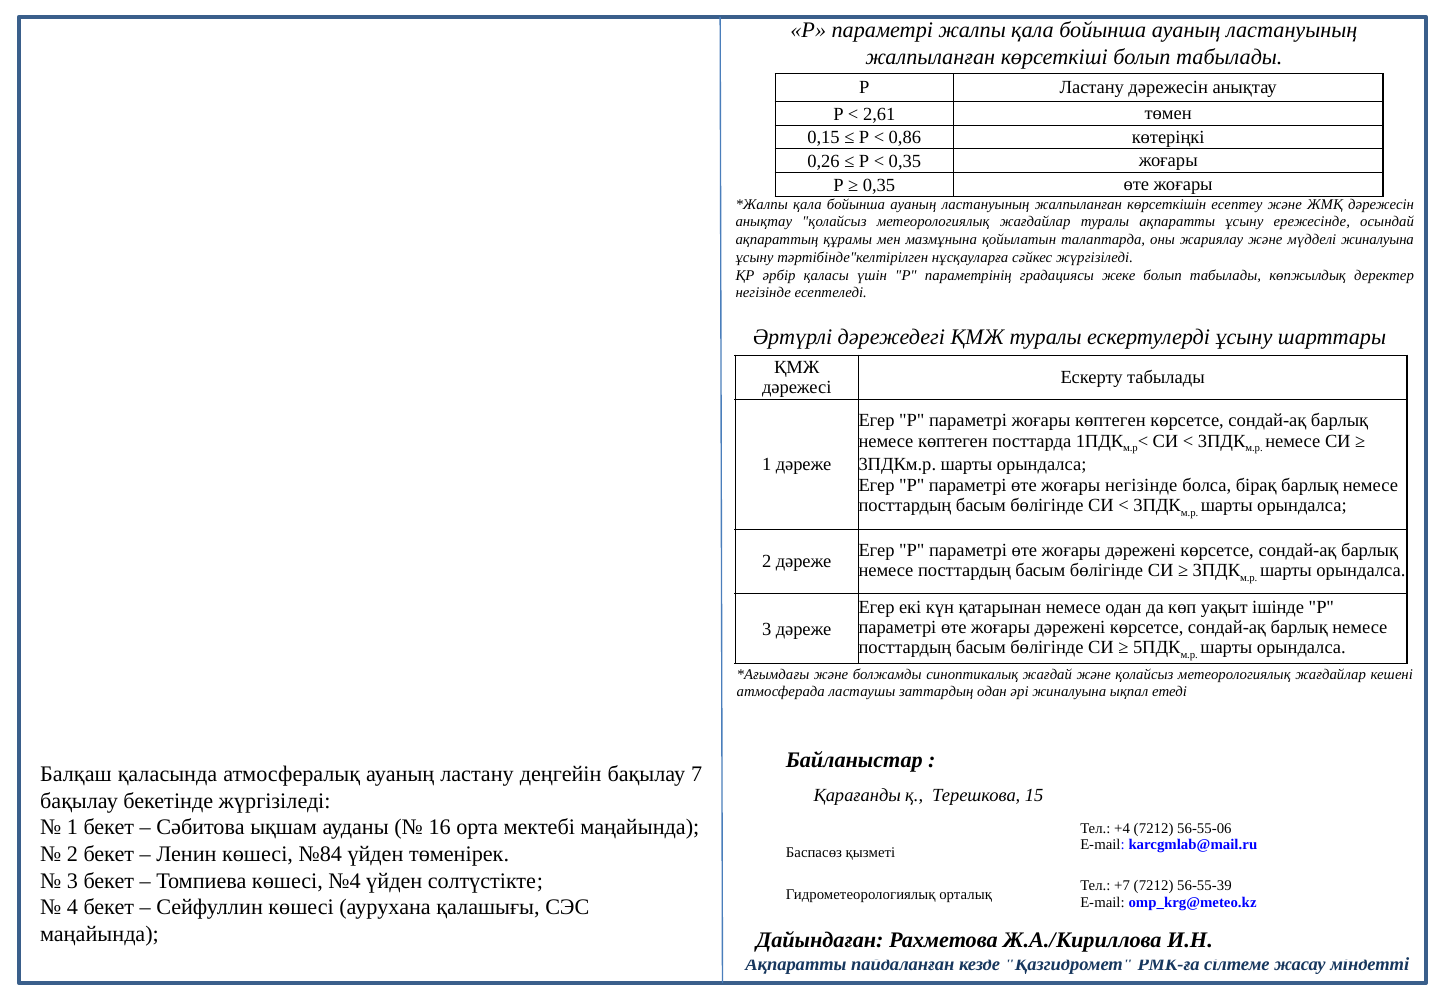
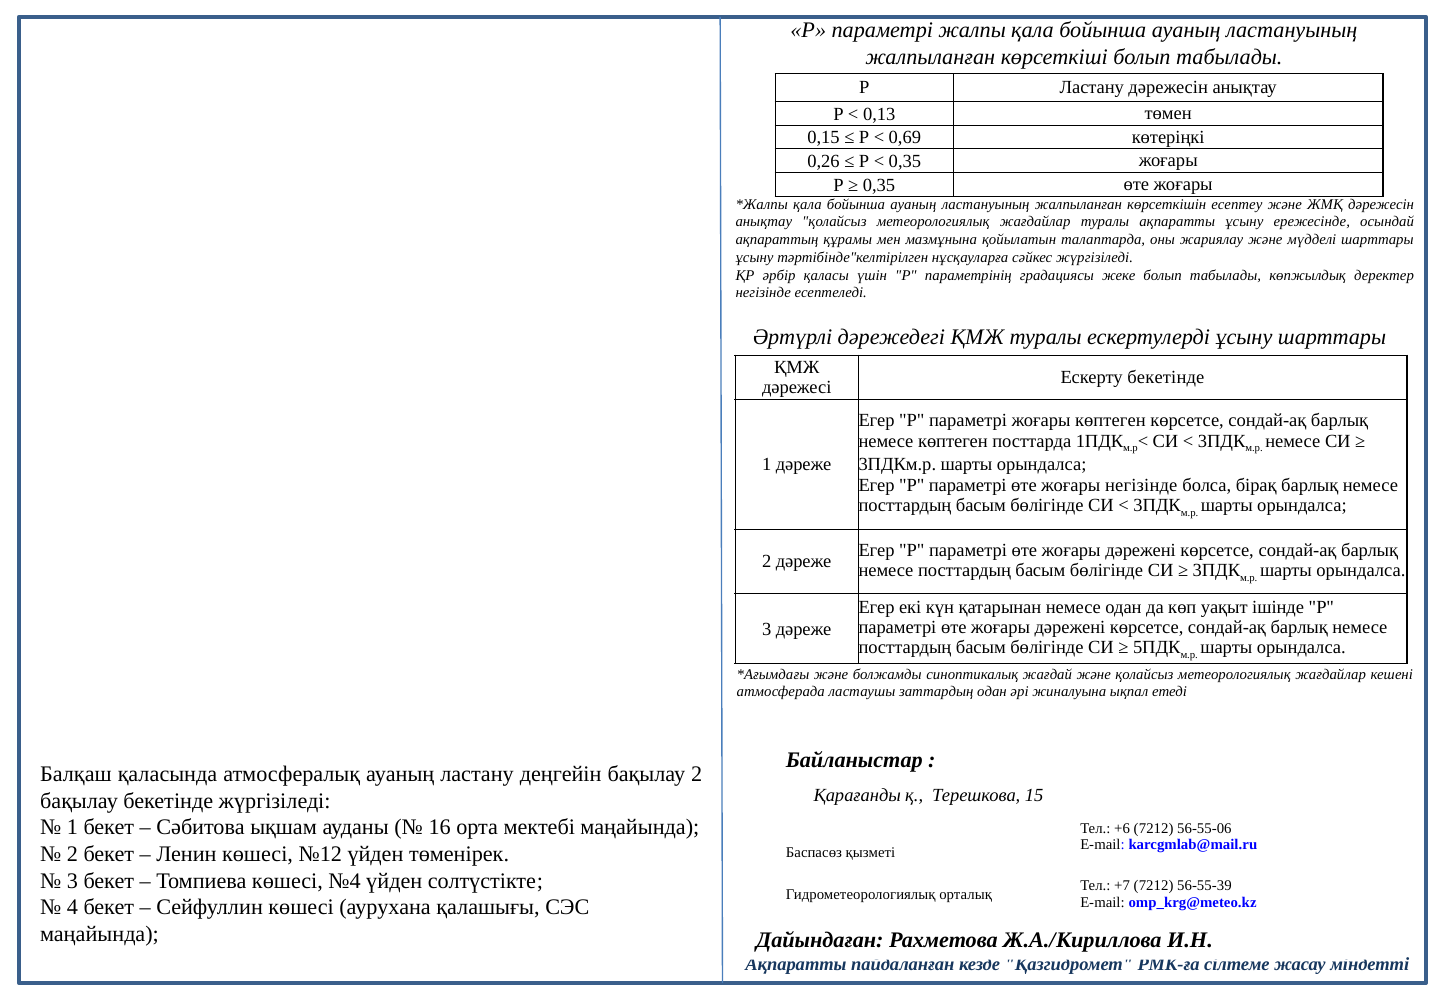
2,61: 2,61 -> 0,13 (879, 114)
0,86: 0,86 -> 0,69 (905, 138)
мүдделі жиналуына: жиналуына -> шарттары (1377, 240)
Ескерту табылады: табылады -> бекетінде (1166, 378)
бақылау 7: 7 -> 2 (697, 775)
+4: +4 -> +6 (1122, 828)
№84: №84 -> №12 (320, 855)
